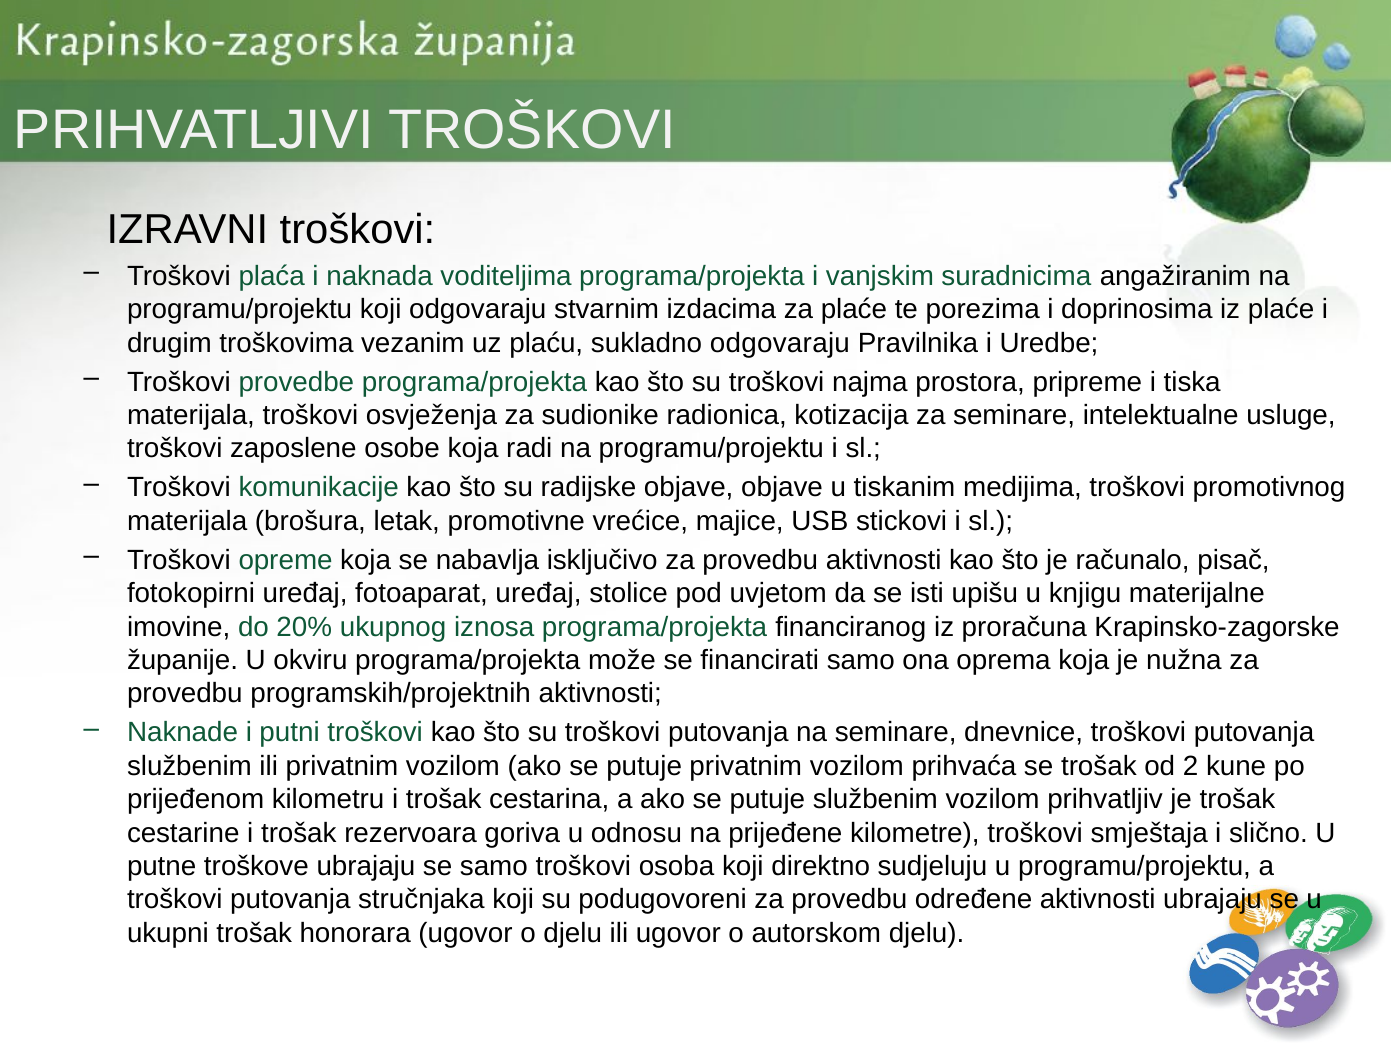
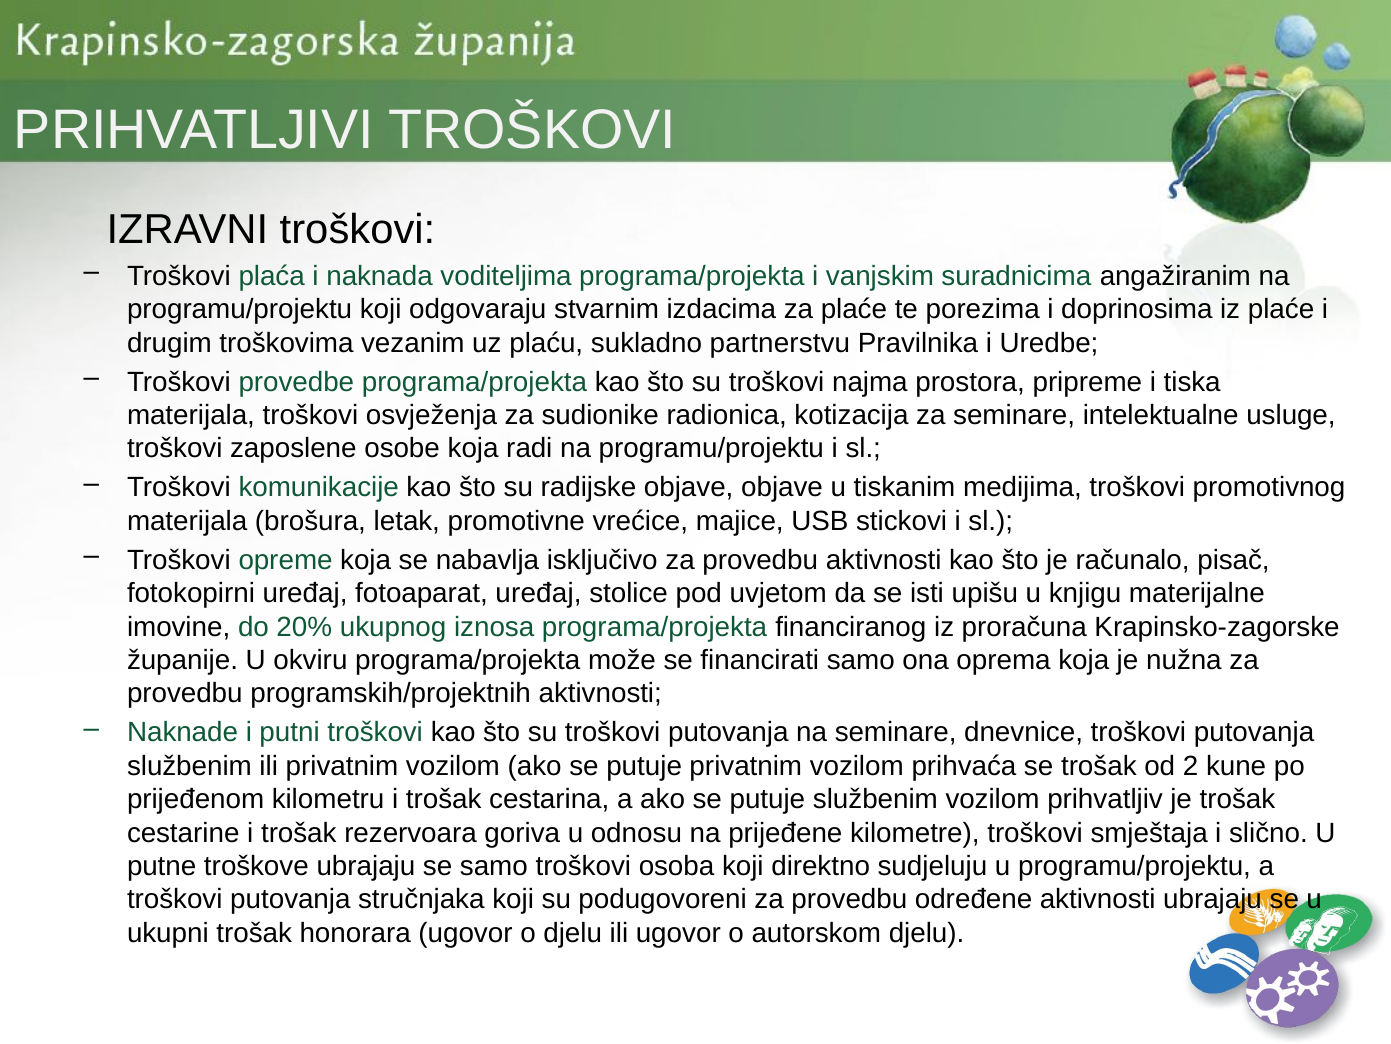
sukladno odgovaraju: odgovaraju -> partnerstvu (780, 343)
